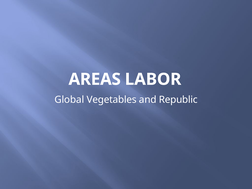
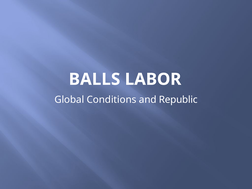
AREAS: AREAS -> BALLS (94, 79)
Vegetables: Vegetables -> Conditions (112, 100)
